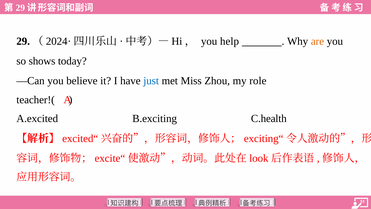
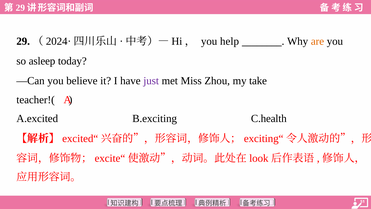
shows: shows -> asleep (42, 61)
just colour: blue -> purple (151, 81)
role: role -> take (258, 81)
